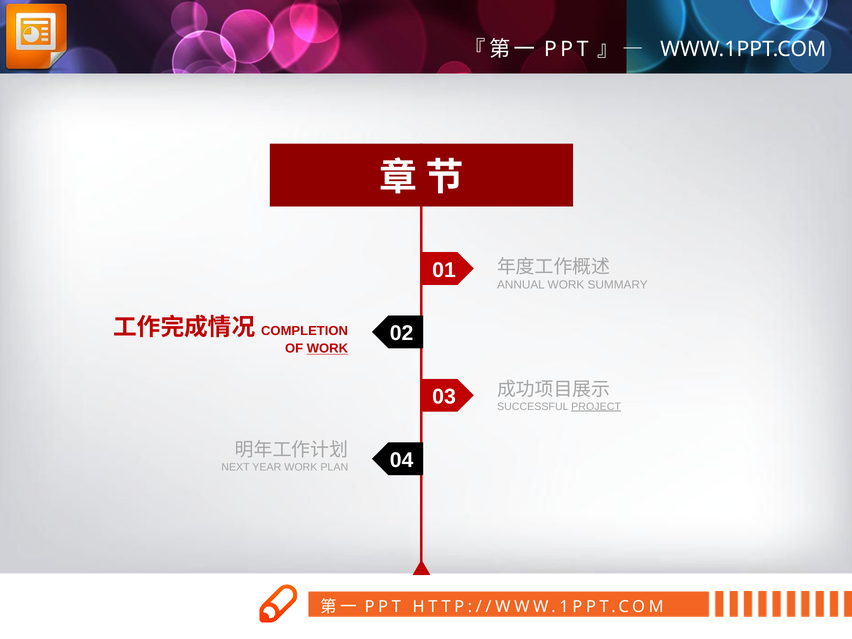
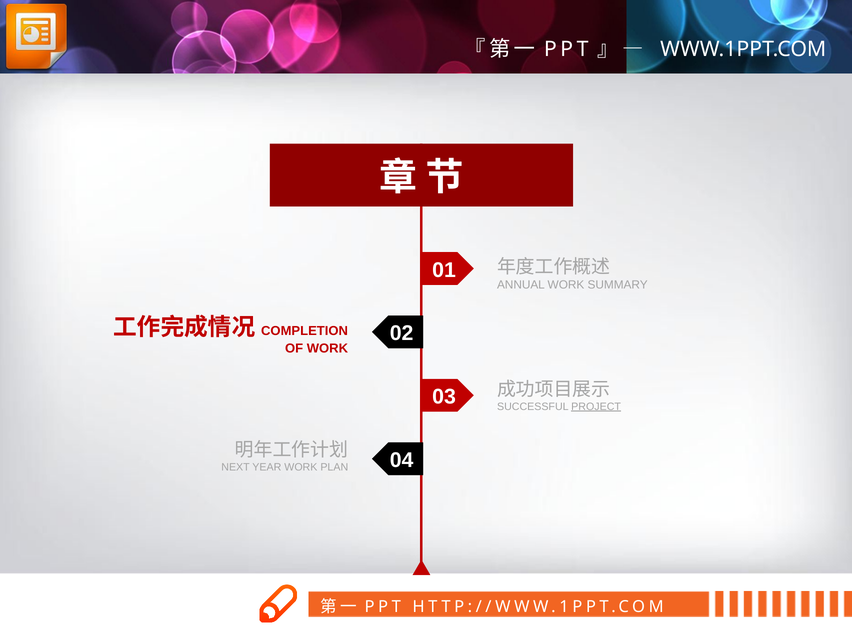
WORK underline: present -> none (327, 349)
